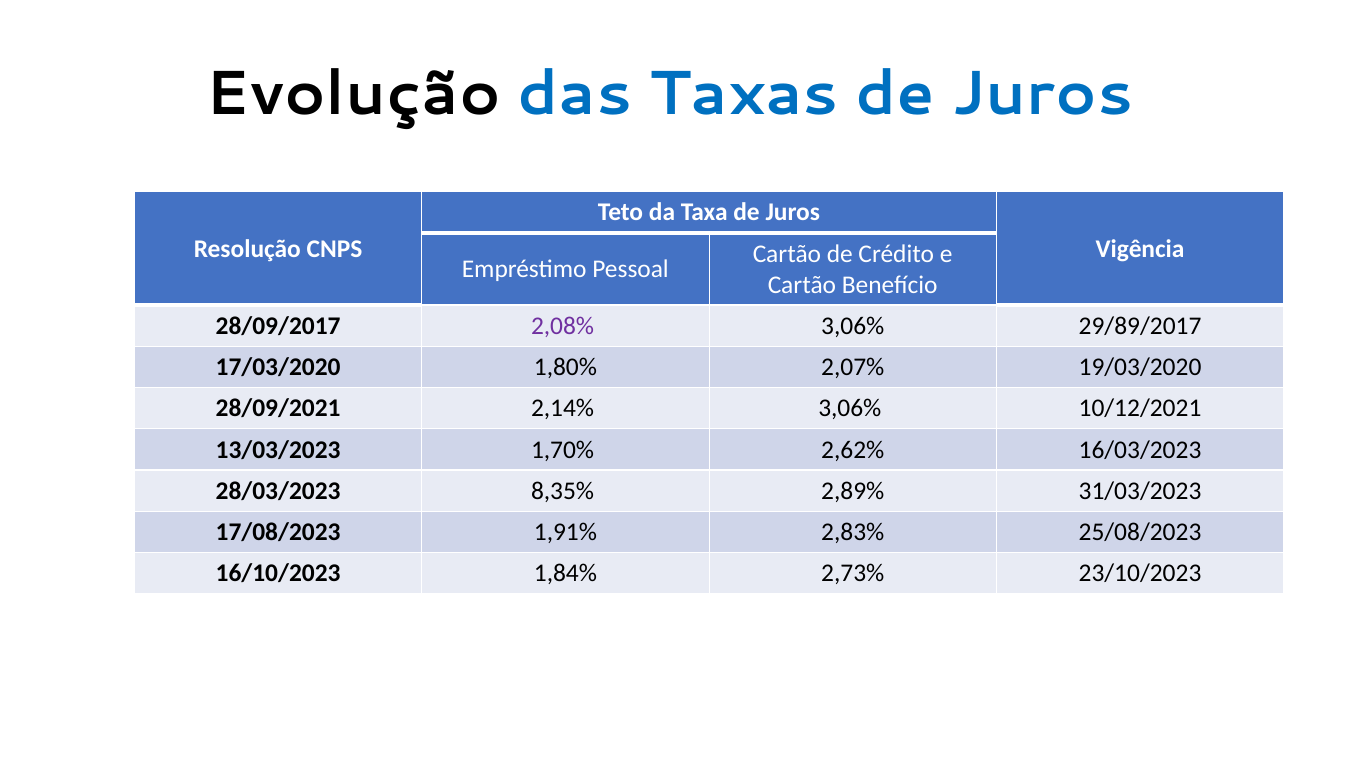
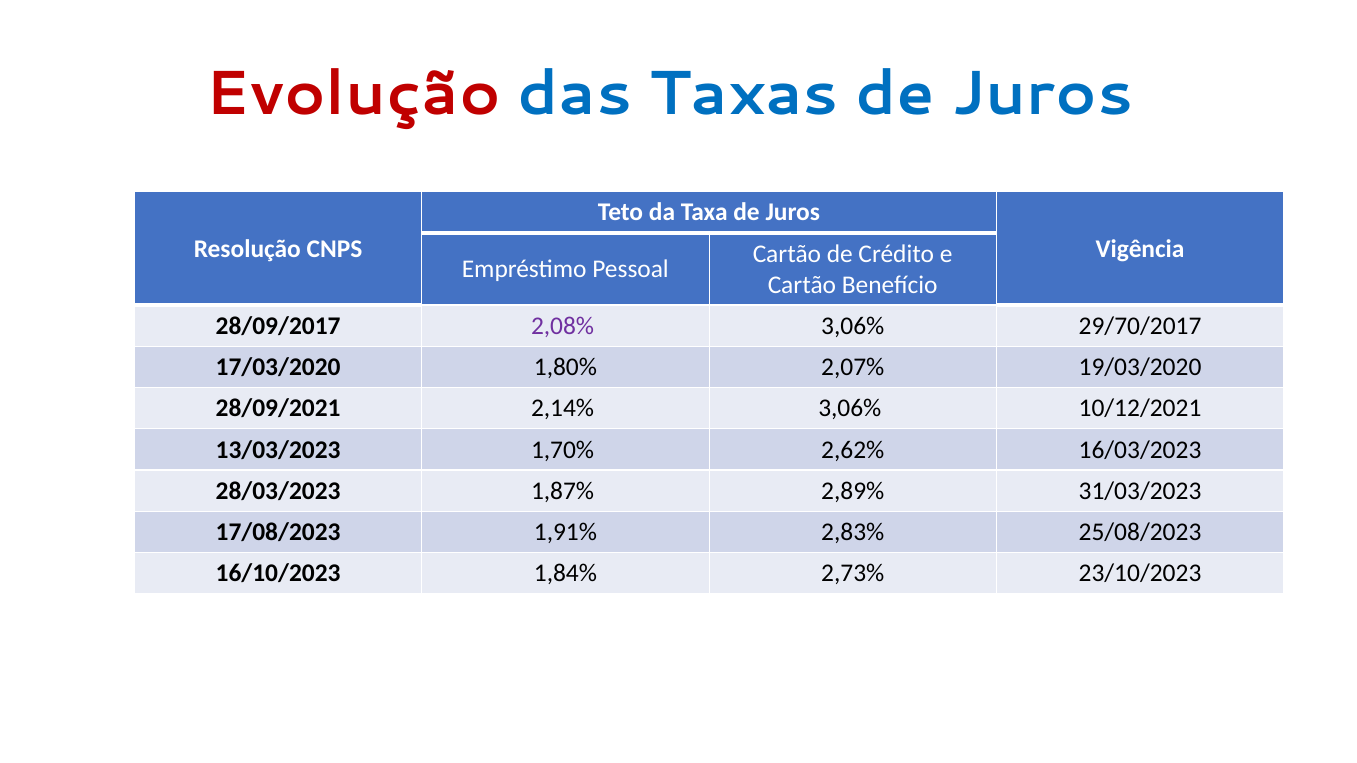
Evolução colour: black -> red (353, 94)
29/89/2017: 29/89/2017 -> 29/70/2017 (1140, 326)
8,35%: 8,35% -> 1,87% (563, 491)
